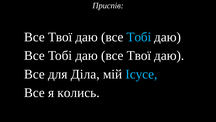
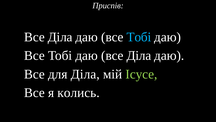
Твої: Твої -> Діла (60, 37)
даю все Твої: Твої -> Діла (139, 55)
Ісусе colour: light blue -> light green (141, 74)
